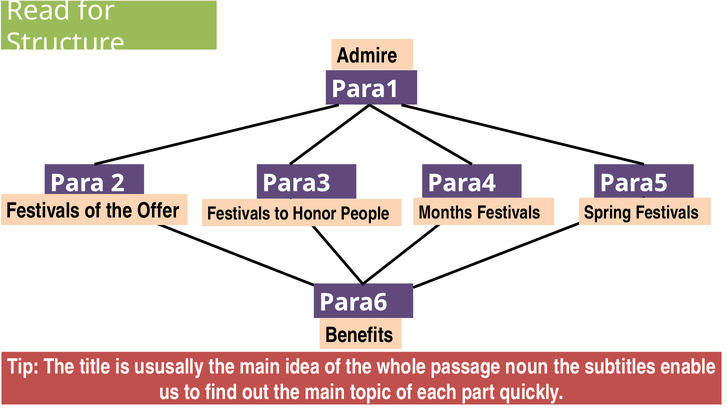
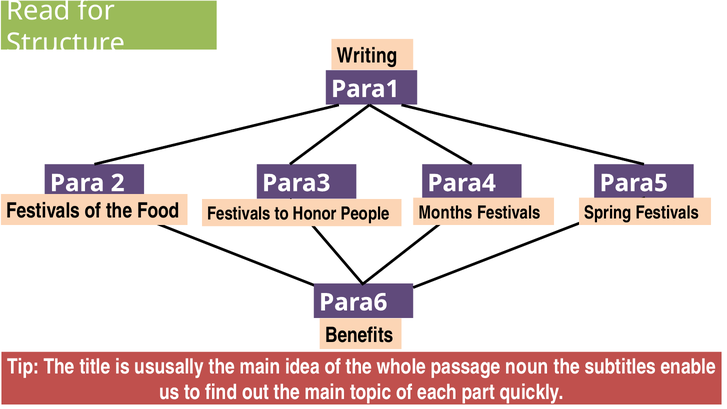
Admire: Admire -> Writing (367, 56)
Offer: Offer -> Food (158, 211)
